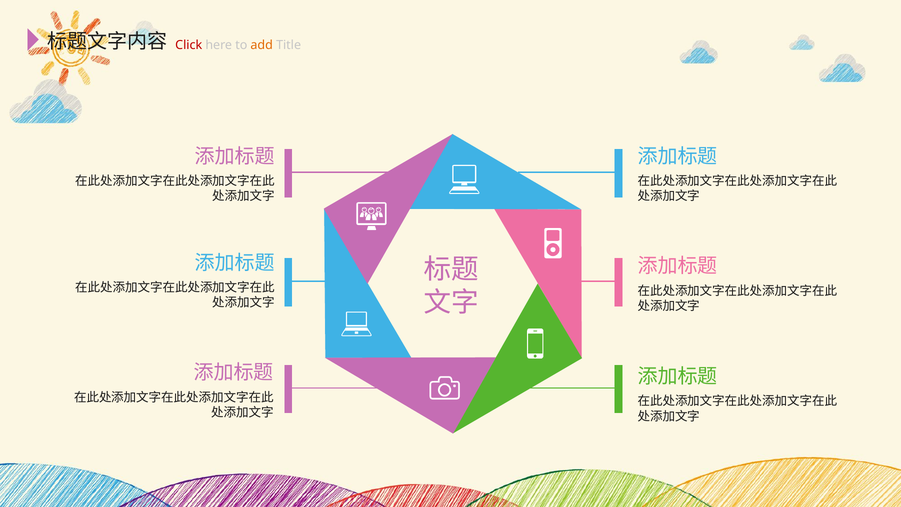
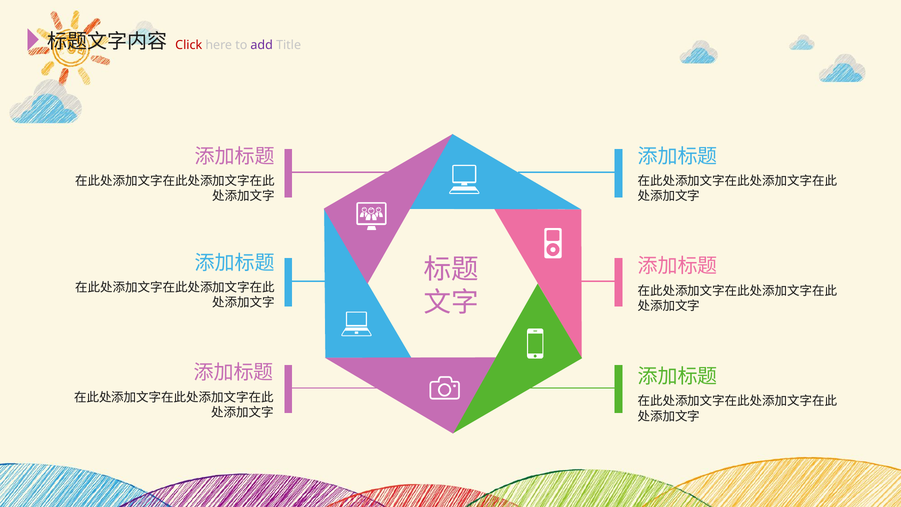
add colour: orange -> purple (262, 45)
